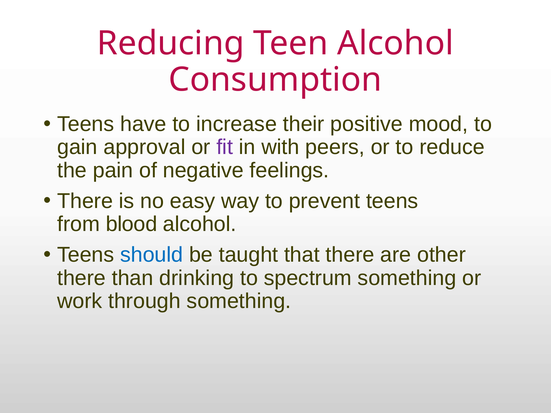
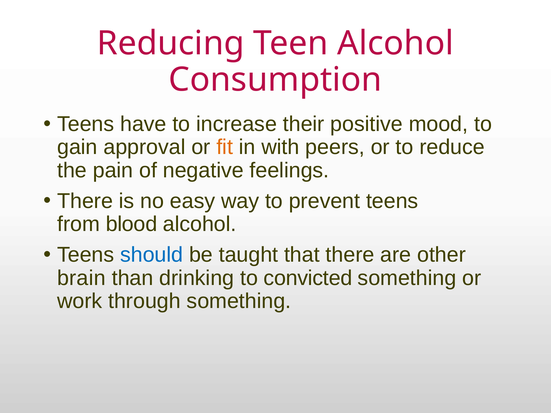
fit colour: purple -> orange (225, 147)
there: there -> brain (81, 278)
spectrum: spectrum -> convicted (308, 278)
